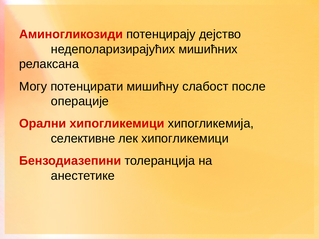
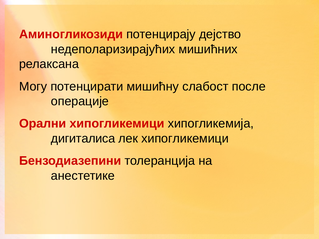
селективне: селективне -> дигиталиса (83, 139)
